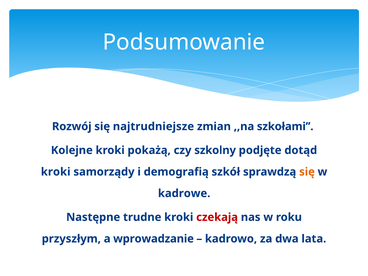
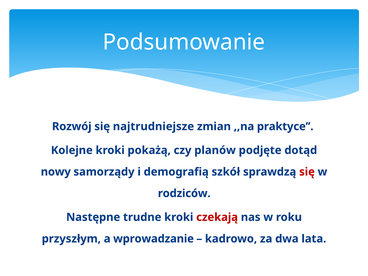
szkołami: szkołami -> praktyce (285, 126)
szkolny: szkolny -> planów (215, 150)
kroki: kroki -> nowy (56, 172)
się colour: orange -> red (307, 172)
kadrowe: kadrowe -> rodziców (184, 193)
